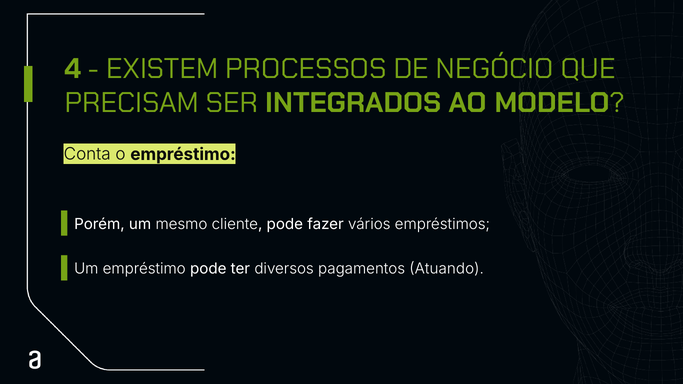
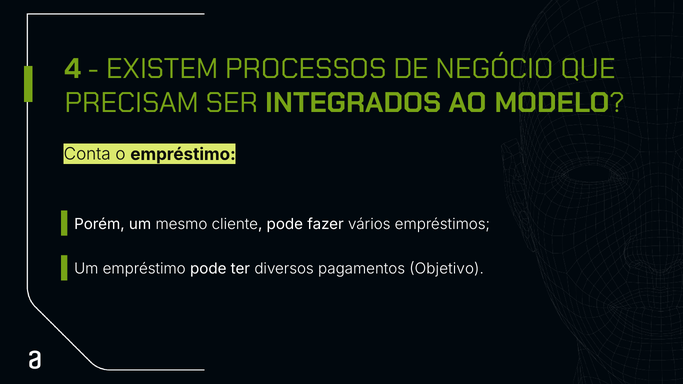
Atuando: Atuando -> Objetivo (447, 269)
